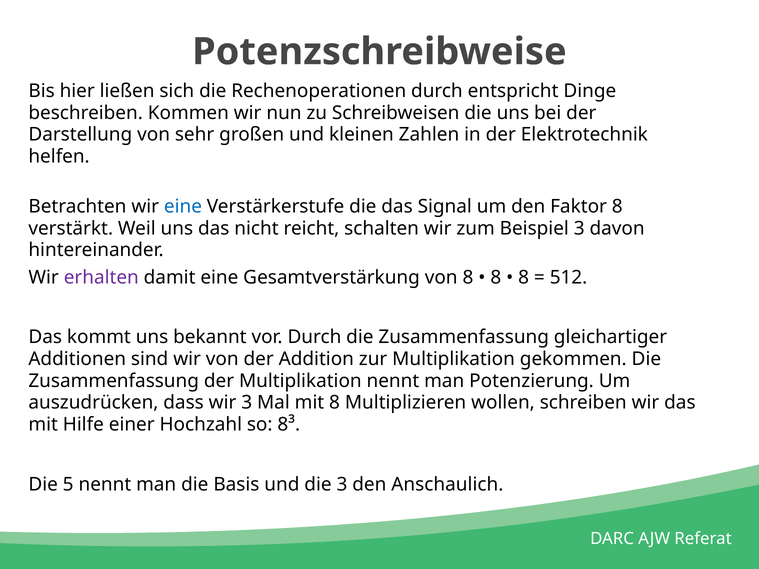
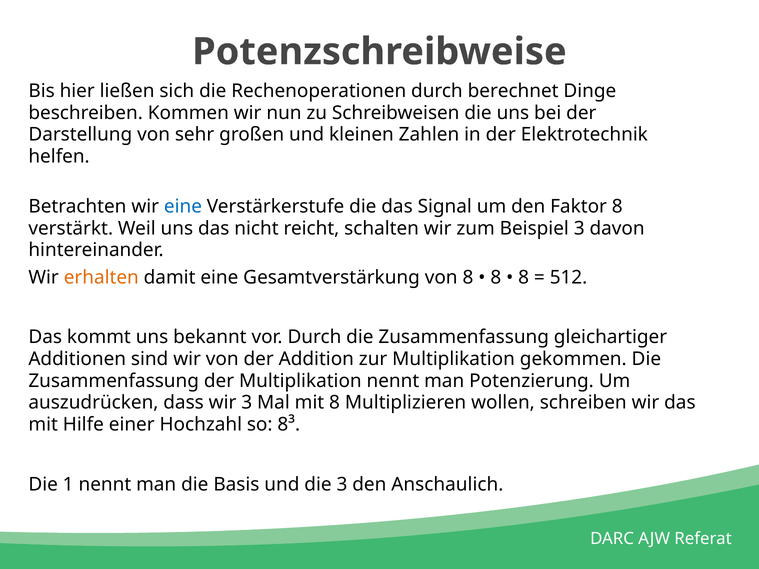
entspricht: entspricht -> berechnet (513, 91)
erhalten colour: purple -> orange (101, 277)
5: 5 -> 1 (68, 485)
